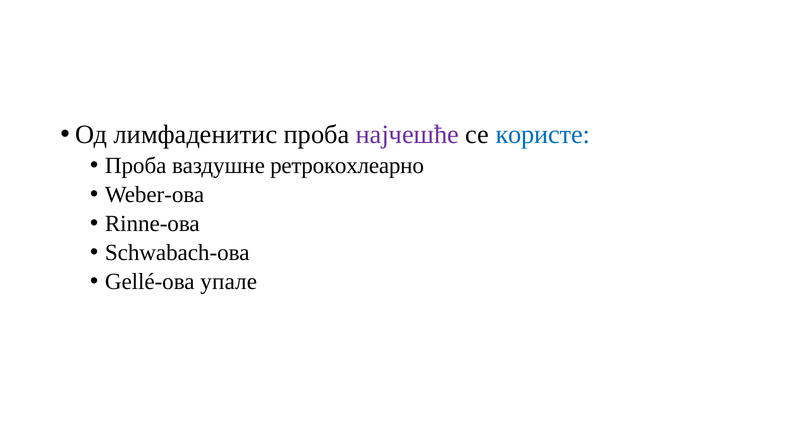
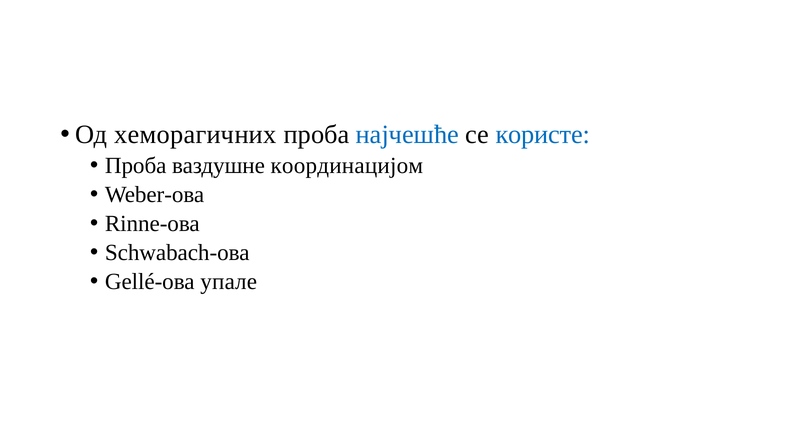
лимфаденитис: лимфаденитис -> хеморагичних (195, 135)
најчешће colour: purple -> blue (407, 135)
ретрокохлеарно: ретрокохлеарно -> координацијом (347, 166)
